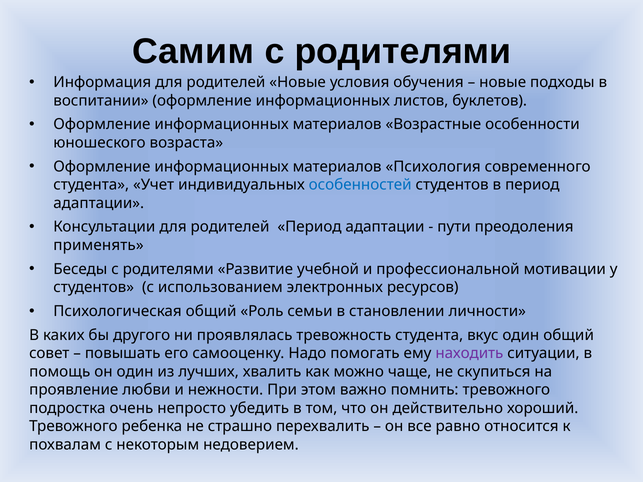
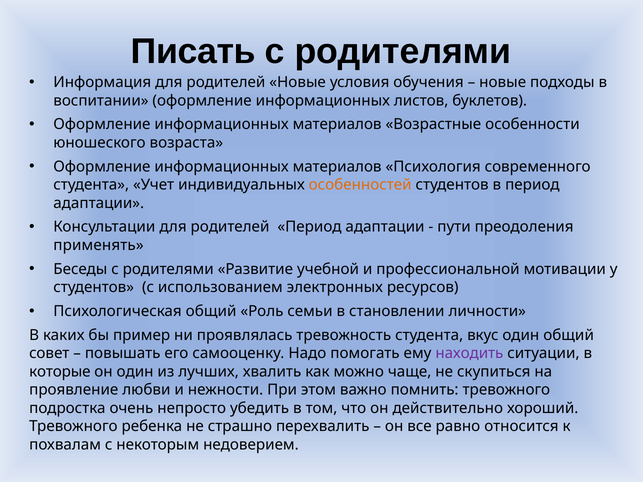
Самим: Самим -> Писать (193, 52)
особенностей colour: blue -> orange (360, 185)
другого: другого -> пример (142, 335)
помощь: помощь -> которые (60, 372)
